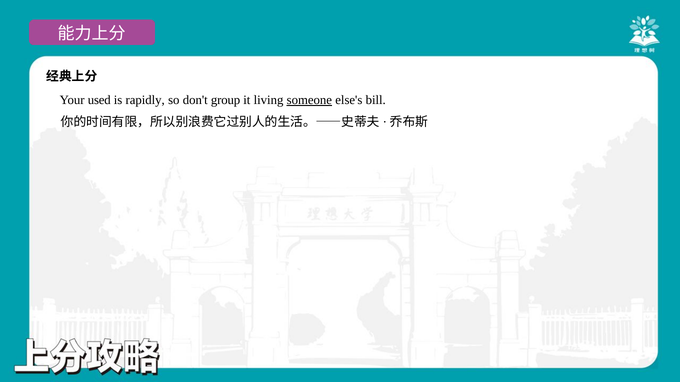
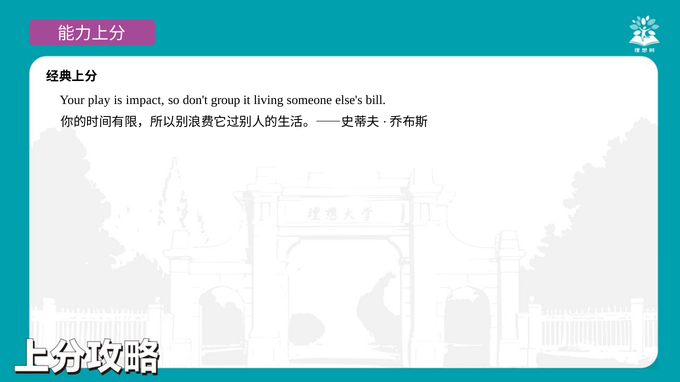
used: used -> play (99, 100)
rapidly: rapidly -> impact (145, 100)
someone underline: present -> none (309, 100)
